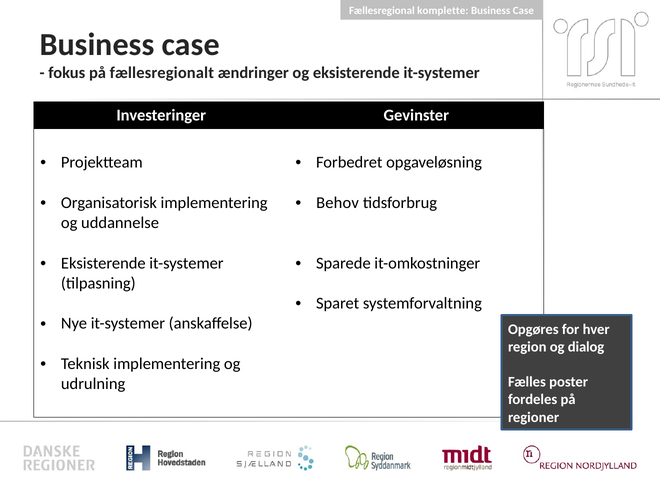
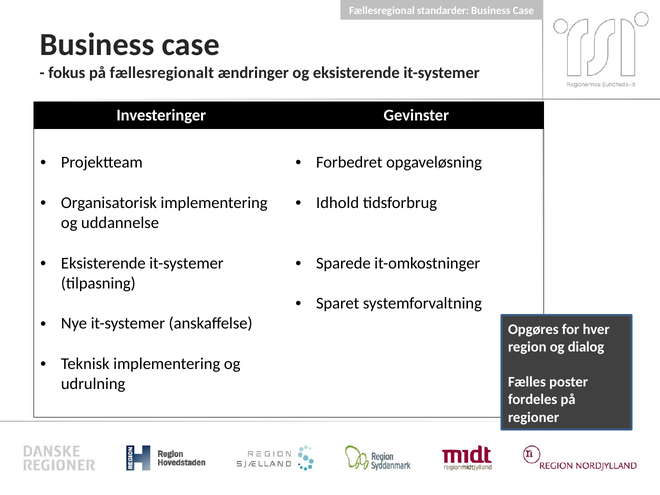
komplette: komplette -> standarder (443, 11)
Behov: Behov -> Idhold (338, 203)
